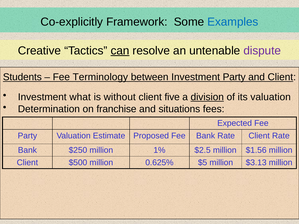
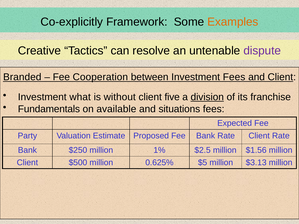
Examples colour: blue -> orange (233, 22)
can underline: present -> none (120, 51)
Students: Students -> Branded (22, 77)
Terminology: Terminology -> Cooperation (100, 77)
Investment Party: Party -> Fees (234, 77)
its valuation: valuation -> franchise (271, 97)
Determination: Determination -> Fundamentals (49, 109)
franchise: franchise -> available (116, 109)
